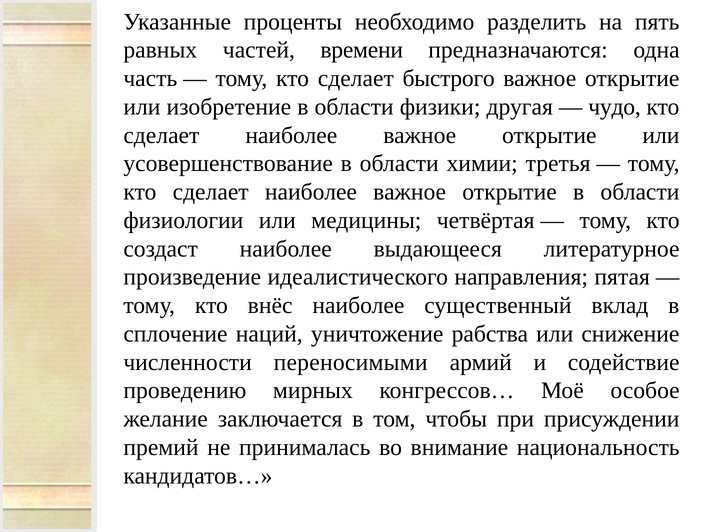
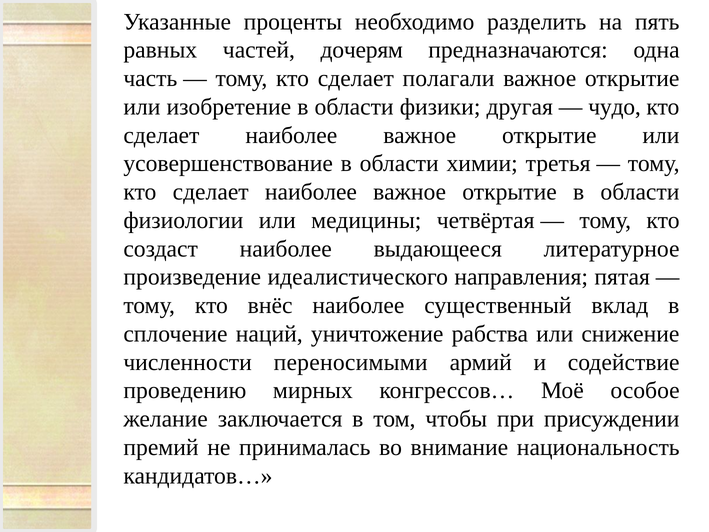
времени: времени -> дочерям (362, 50)
быстрого: быстрого -> полагали (449, 78)
